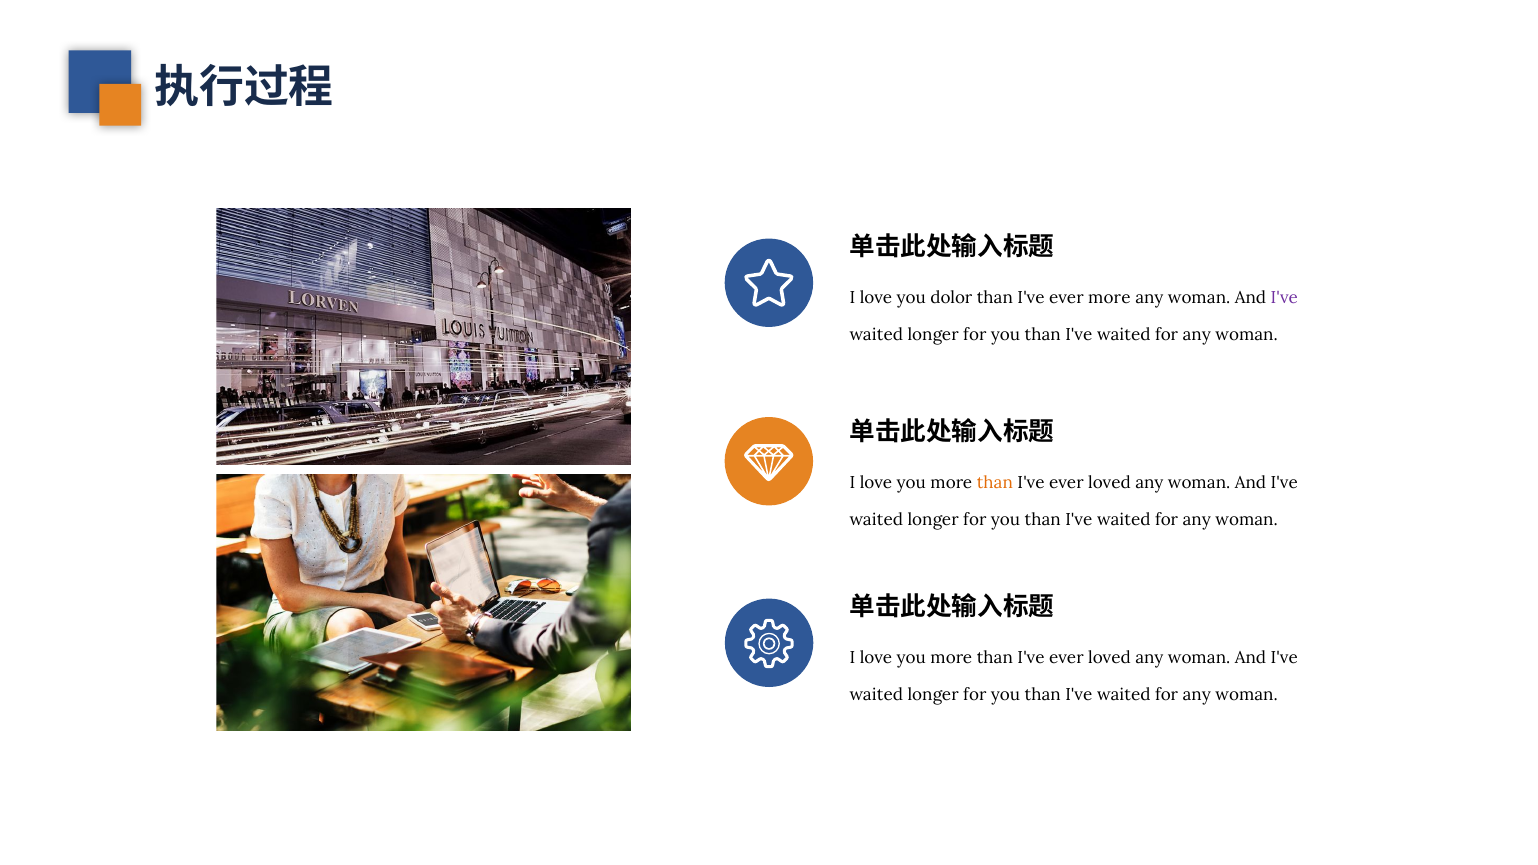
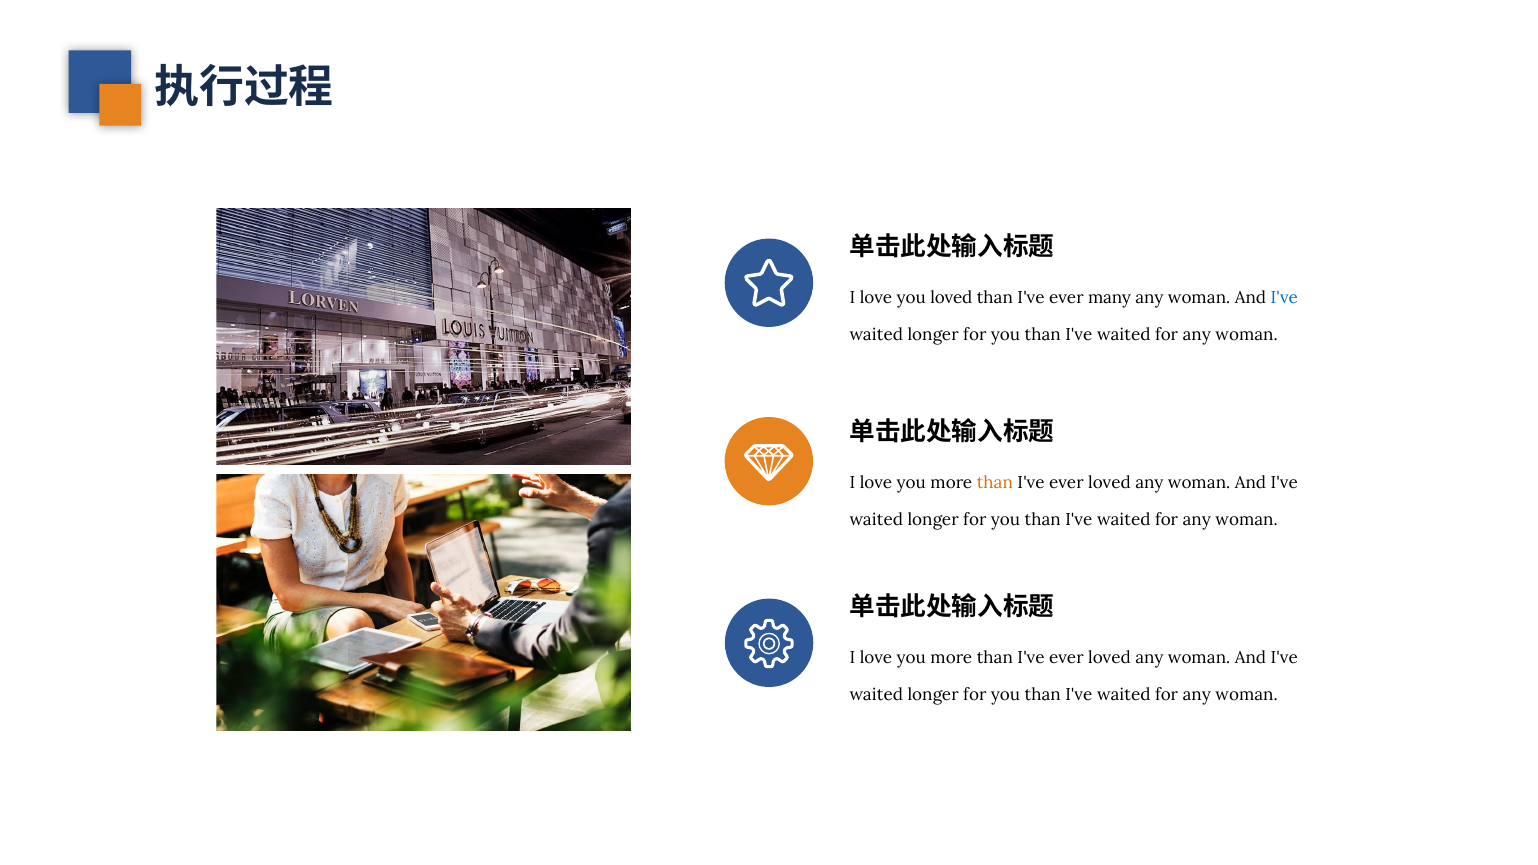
you dolor: dolor -> loved (951, 298)
ever more: more -> many (1109, 298)
I've colour: purple -> blue (1284, 298)
